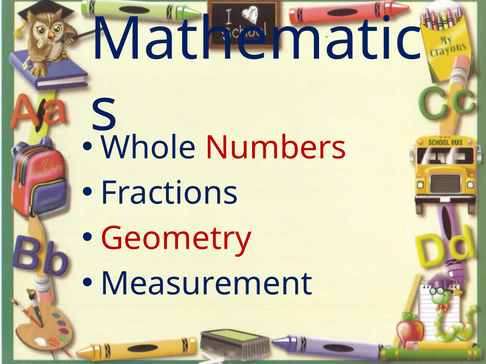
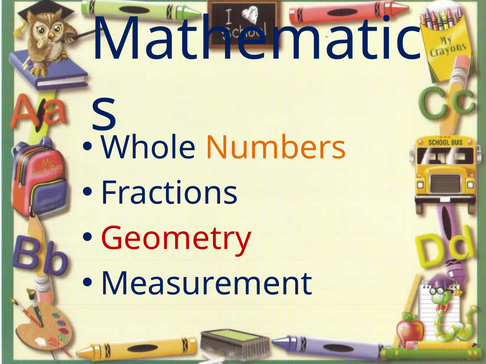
Numbers colour: red -> orange (276, 148)
